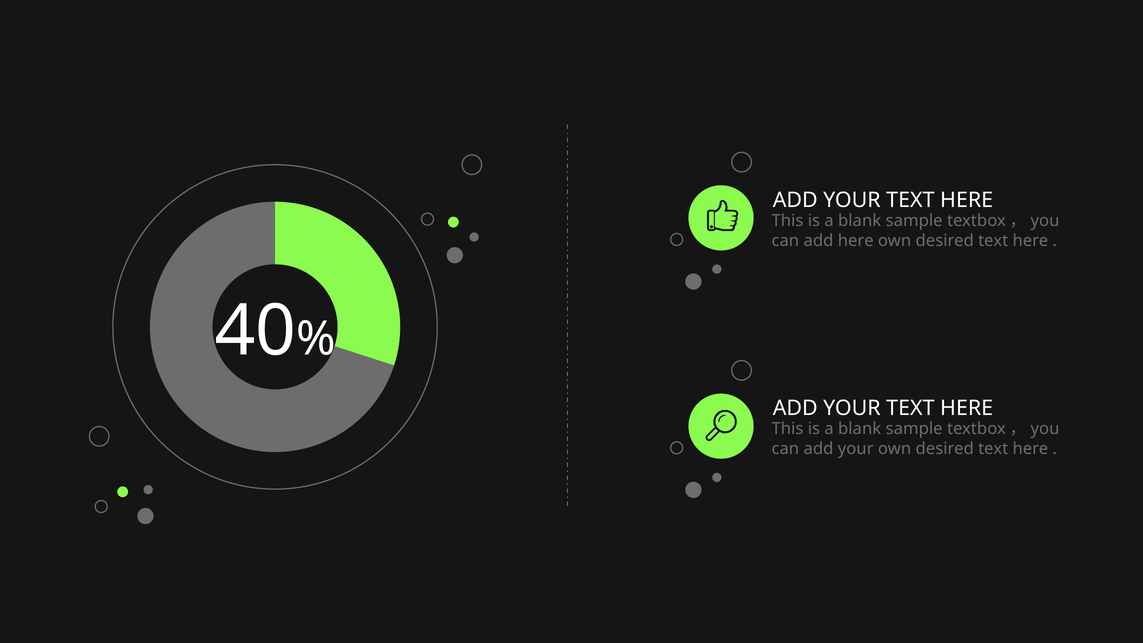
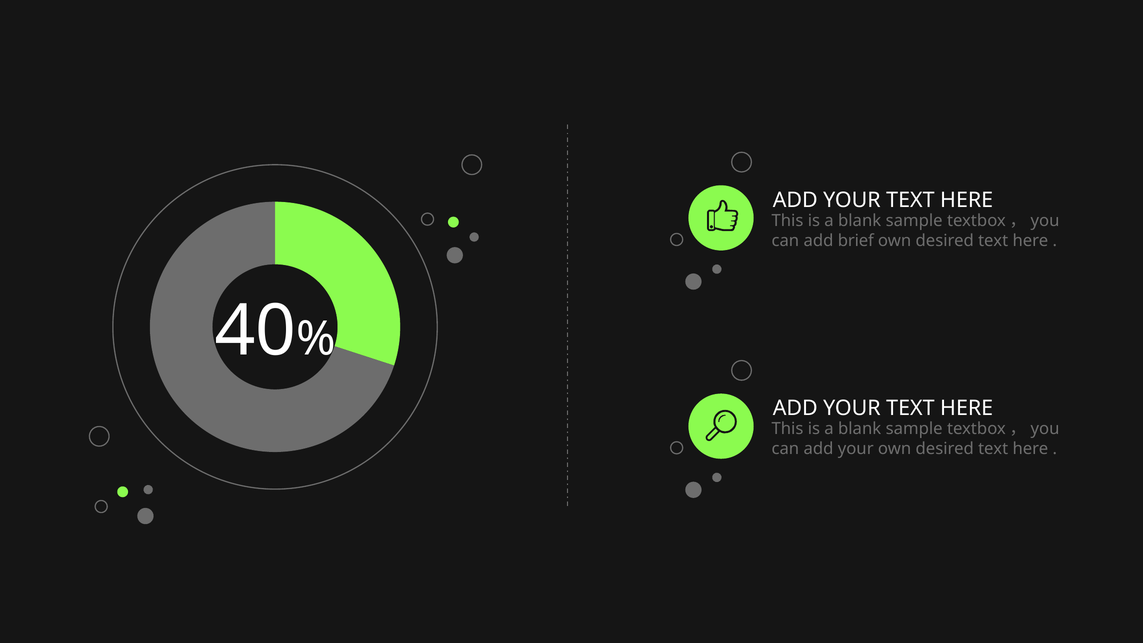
add here: here -> brief (856, 241)
